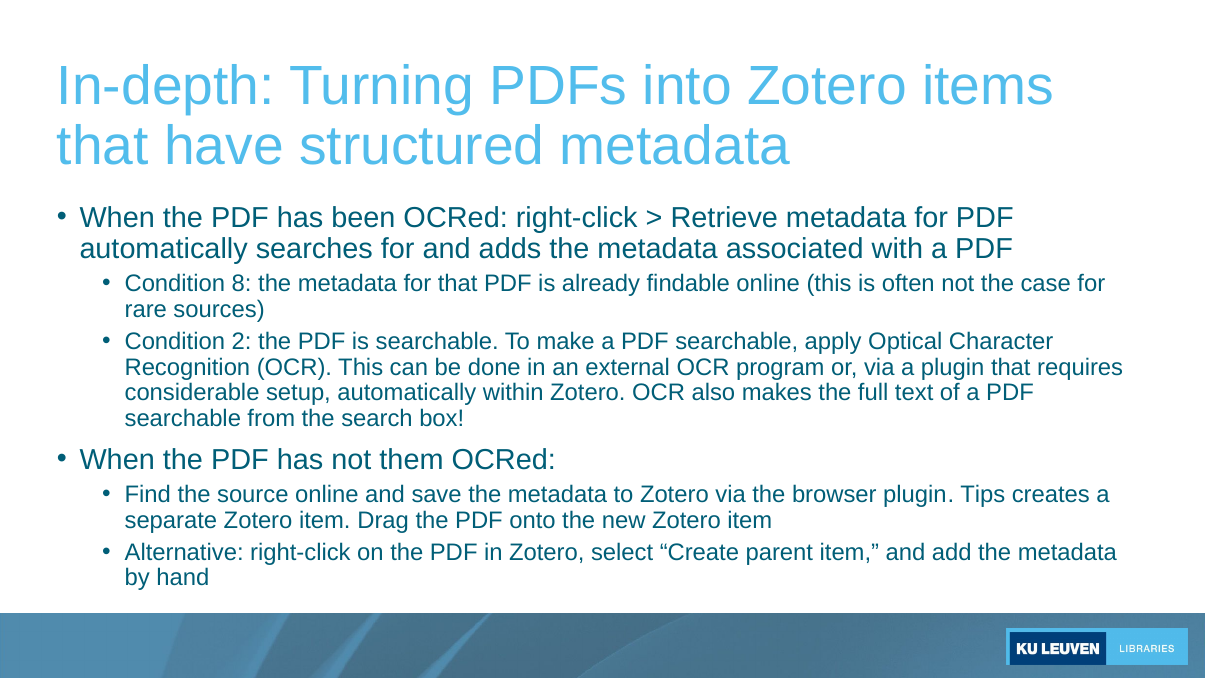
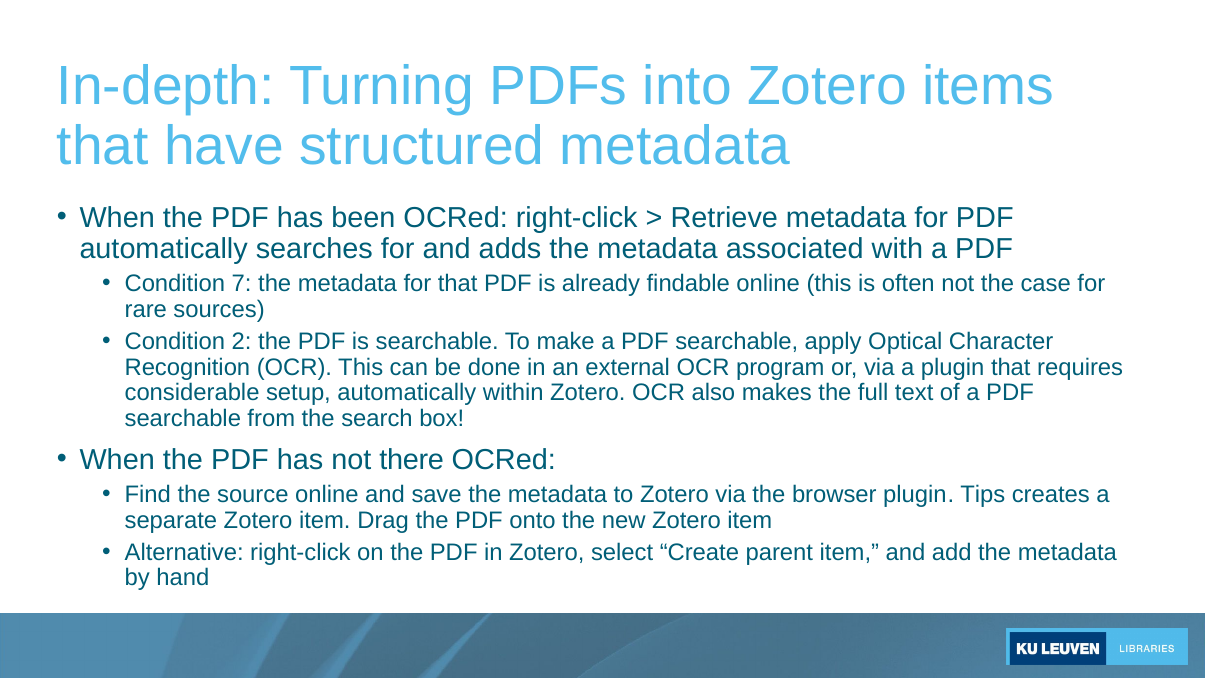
8: 8 -> 7 (242, 284)
them: them -> there (412, 460)
